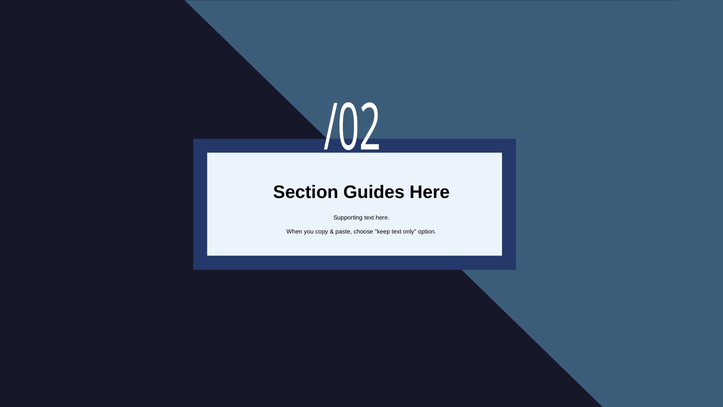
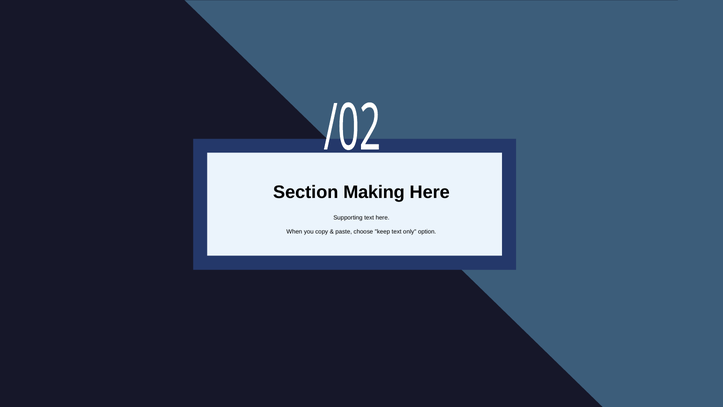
Guides: Guides -> Making (374, 192)
